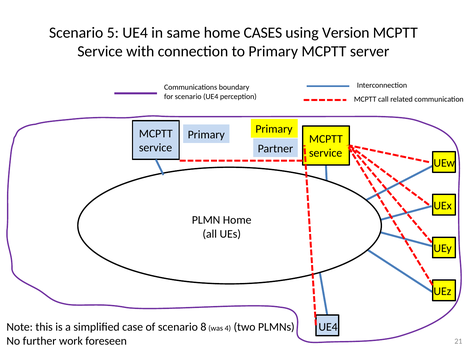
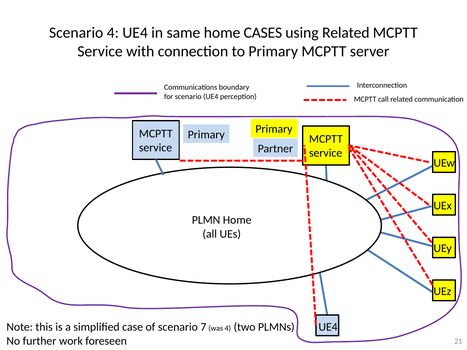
Scenario 5: 5 -> 4 (113, 33)
using Version: Version -> Related (346, 33)
8: 8 -> 7 (203, 327)
